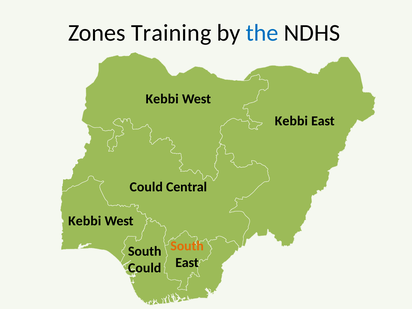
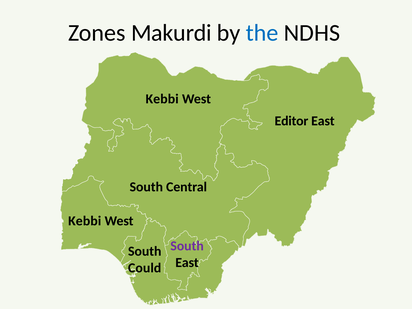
Training: Training -> Makurdi (171, 33)
Kebbi: Kebbi -> Editor (291, 121)
Could: Could -> South (146, 187)
South colour: orange -> purple (187, 246)
